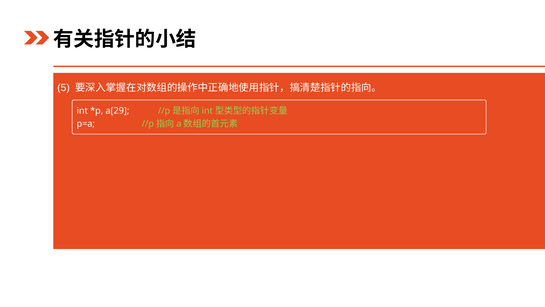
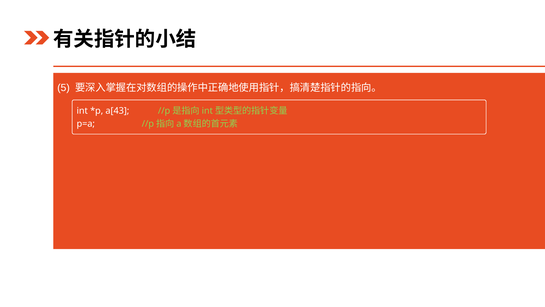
a[29: a[29 -> a[43 (117, 111)
